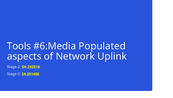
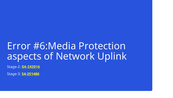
Tools: Tools -> Error (19, 46)
Populated: Populated -> Protection (102, 46)
